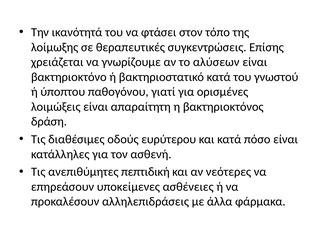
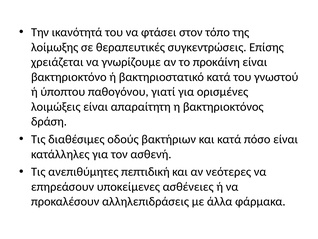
αλύσεων: αλύσεων -> προκάίνη (216, 62)
ευρύτερου: ευρύτερου -> βακτήριων (169, 139)
